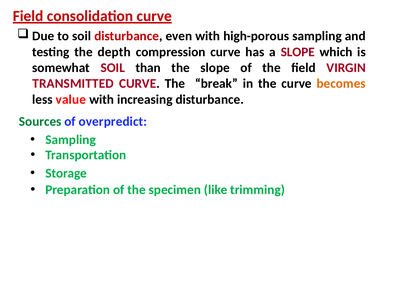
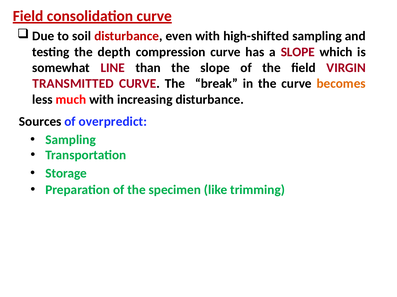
high-porous: high-porous -> high-shifted (256, 36)
somewhat SOIL: SOIL -> LINE (113, 68)
value: value -> much (71, 100)
Sources colour: green -> black (40, 122)
